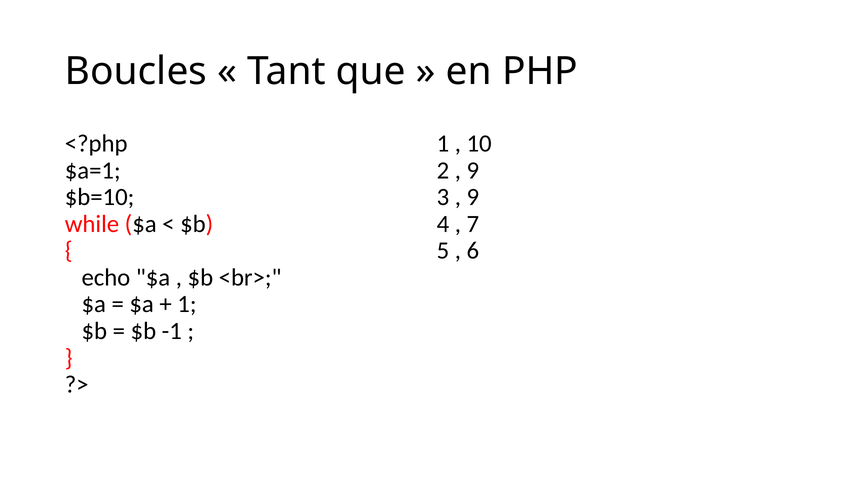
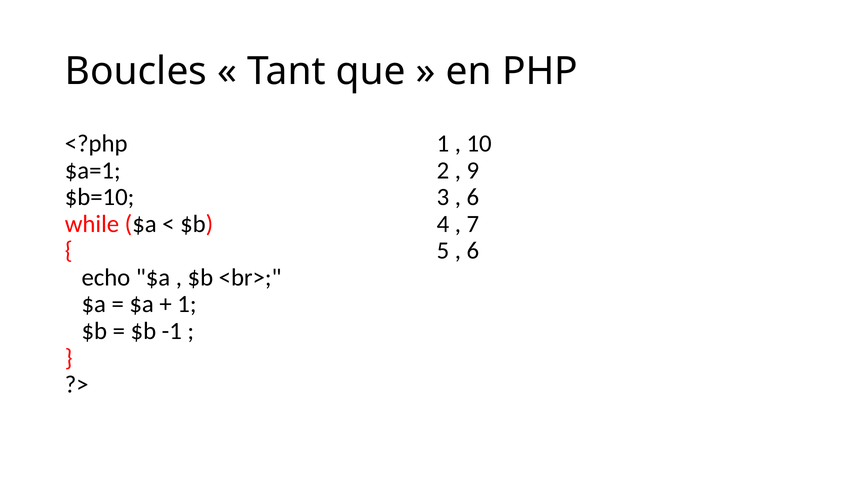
9: 9 -> 6 (473, 197)
